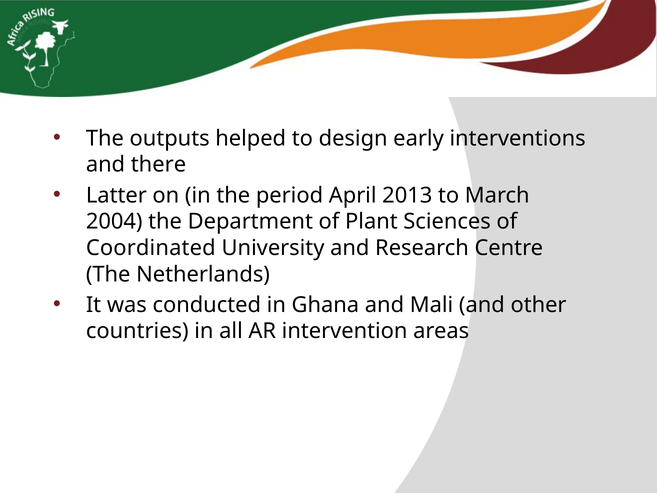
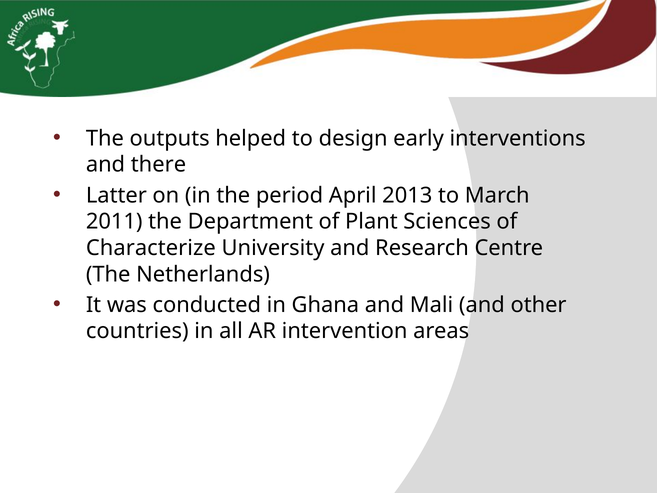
2004: 2004 -> 2011 (114, 222)
Coordinated: Coordinated -> Characterize (151, 248)
